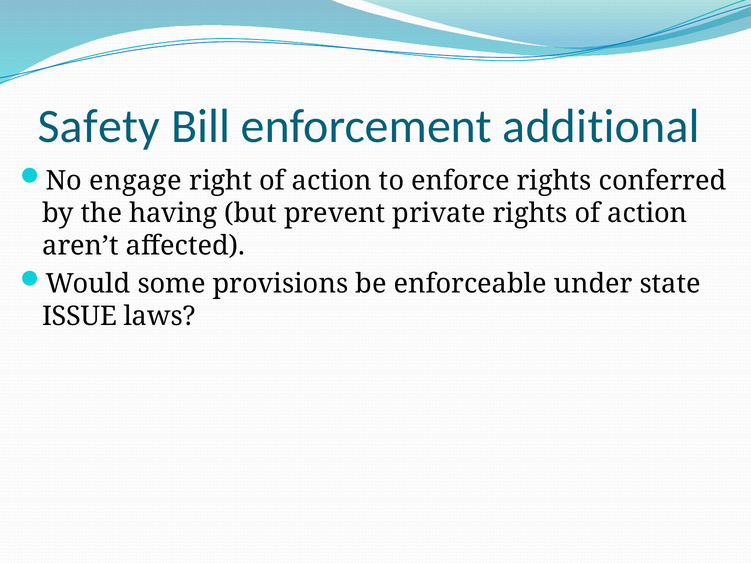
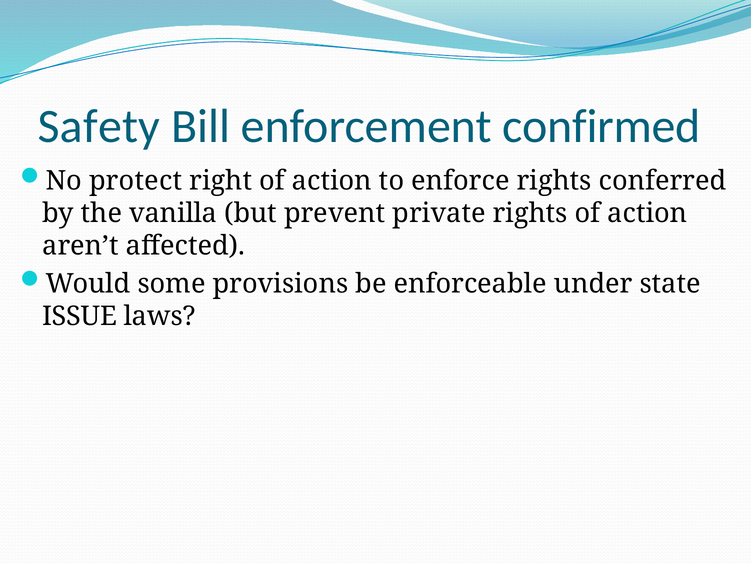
additional: additional -> confirmed (601, 126)
engage: engage -> protect (136, 181)
having: having -> vanilla (173, 213)
